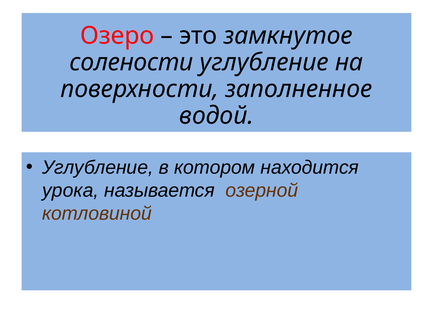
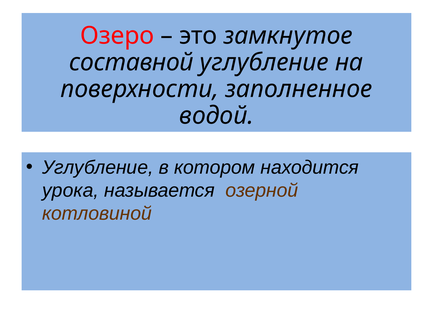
солености: солености -> составной (131, 62)
